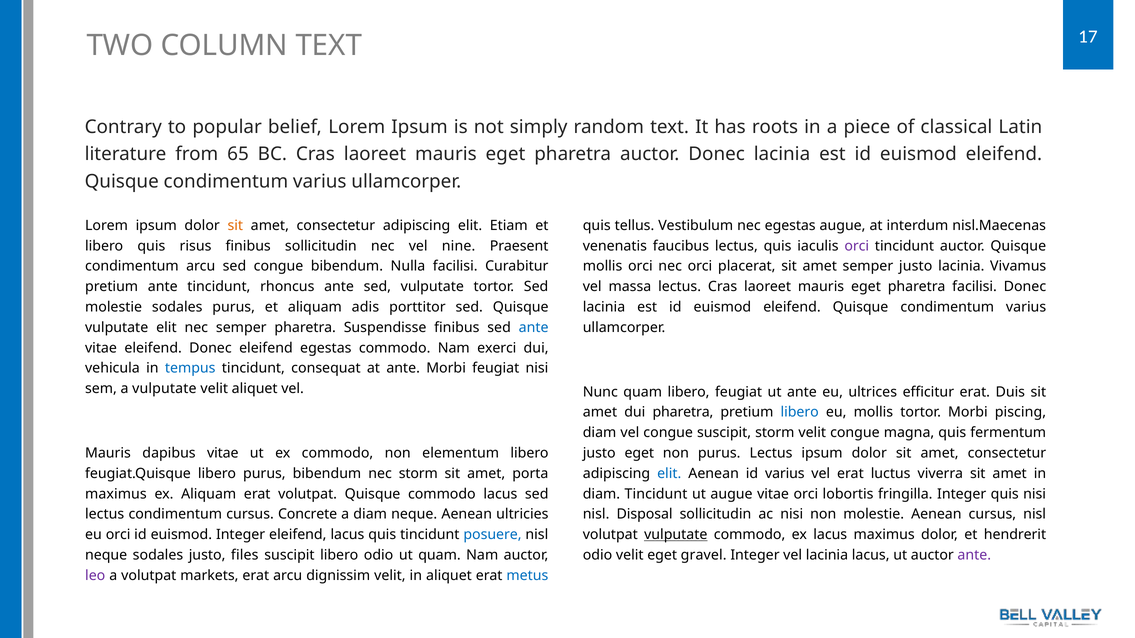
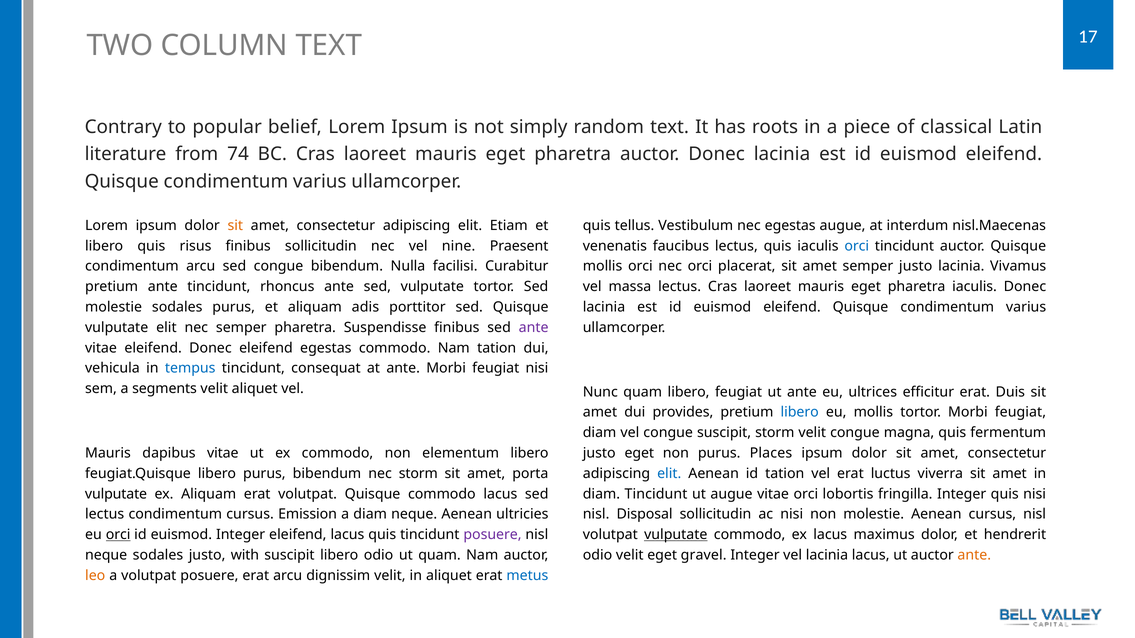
65: 65 -> 74 (238, 154)
orci colour: purple -> blue (857, 246)
pharetra facilisi: facilisi -> iaculis (975, 287)
ante colour: blue -> purple (534, 328)
Nam exerci: exerci -> tation (497, 348)
a vulputate: vulputate -> segments (165, 389)
dui pharetra: pharetra -> provides (683, 413)
tortor Morbi piscing: piscing -> feugiat (1020, 413)
purus Lectus: Lectus -> Places (771, 453)
id varius: varius -> tation (785, 474)
maximus: maximus -> vulputate (116, 494)
Concrete: Concrete -> Emission (308, 515)
orci underline: none -> present (118, 535)
posuere colour: blue -> purple (493, 535)
files: files -> with (245, 555)
ante colour: purple -> orange (974, 555)
leo colour: purple -> orange (95, 576)
volutpat markets: markets -> posuere (209, 576)
